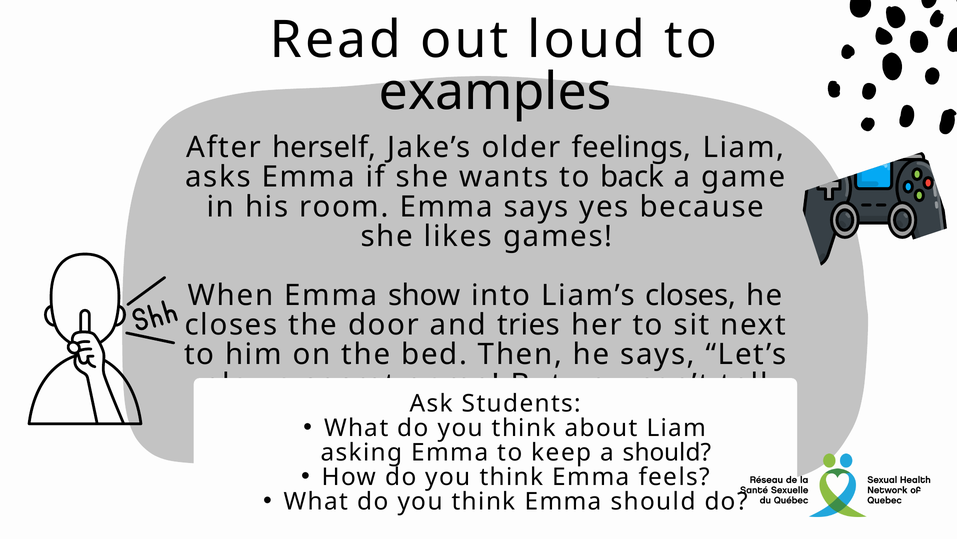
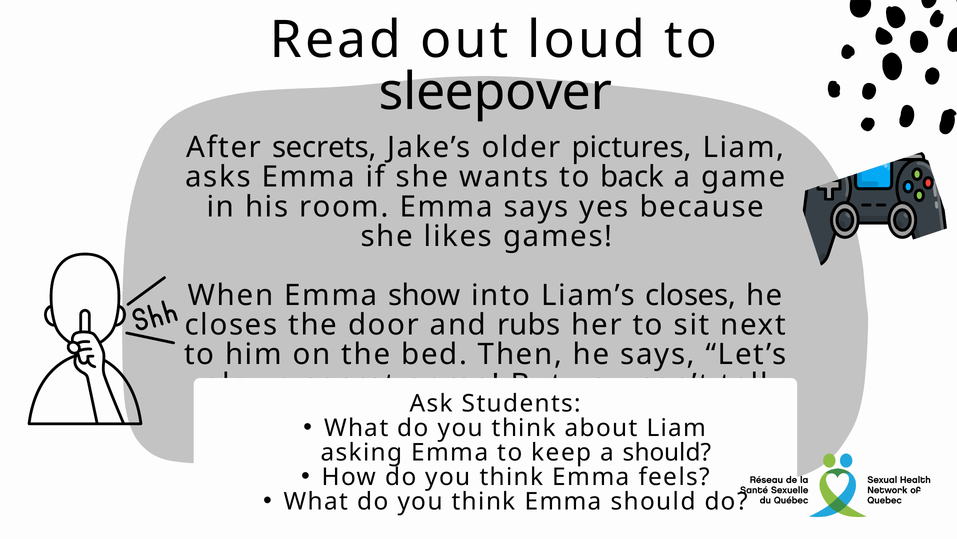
examples: examples -> sleepover (496, 92)
herself: herself -> secrets (324, 147)
feelings: feelings -> pictures (632, 147)
tries: tries -> rubs (529, 325)
